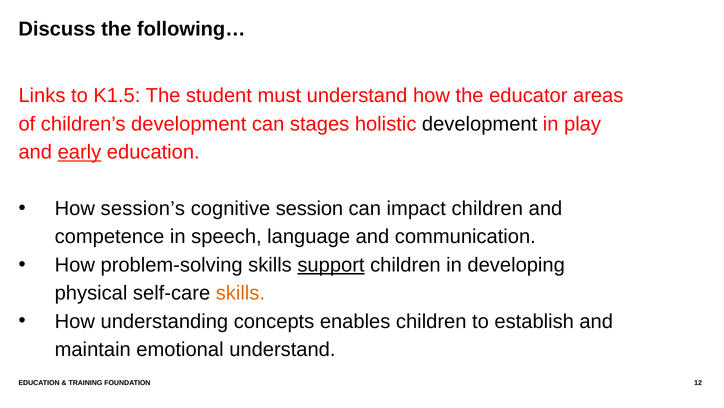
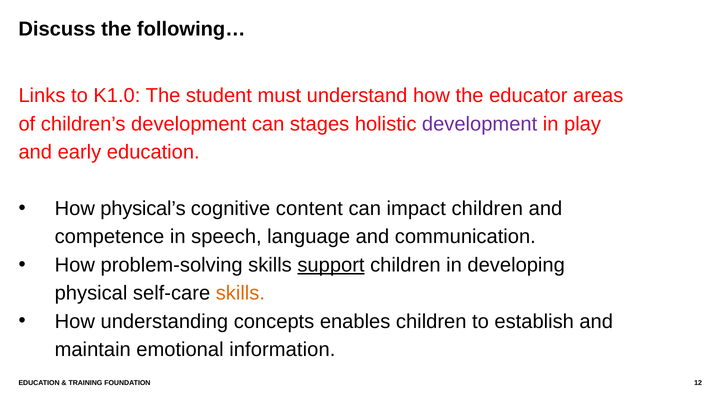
K1.5: K1.5 -> K1.0 (117, 96)
development colour: black -> purple (480, 124)
early underline: present -> none (79, 152)
session’s: session’s -> physical’s (143, 208)
session: session -> content (309, 208)
emotional understand: understand -> information (282, 349)
